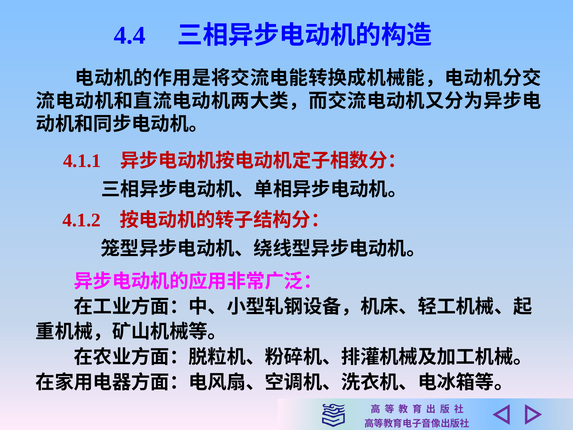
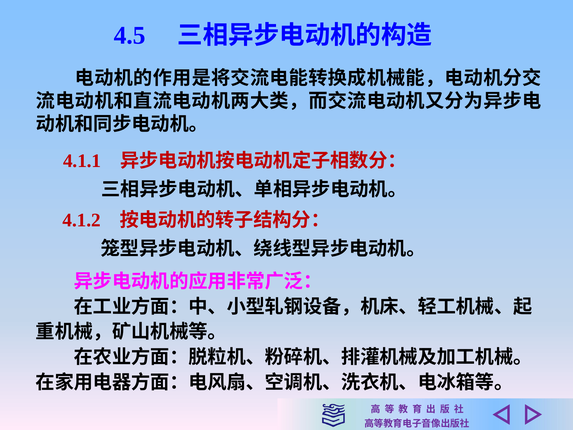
4.4: 4.4 -> 4.5 (130, 35)
